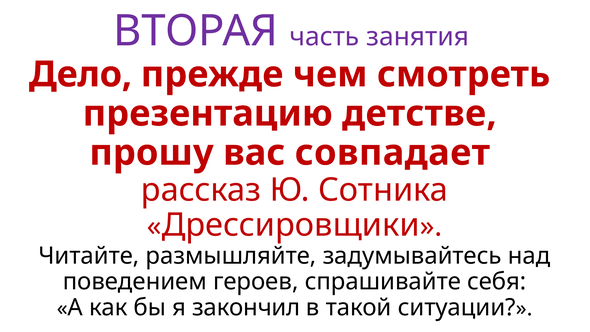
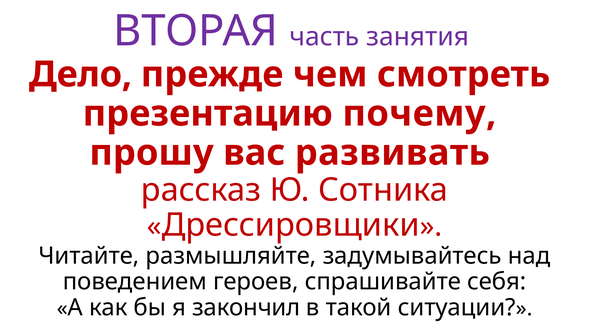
детстве: детстве -> почему (419, 114)
совпадает: совпадает -> развивать (392, 153)
